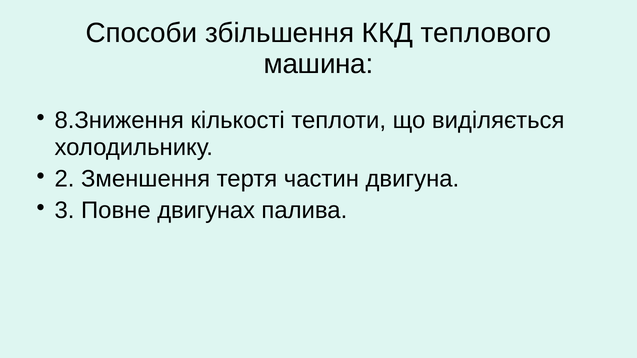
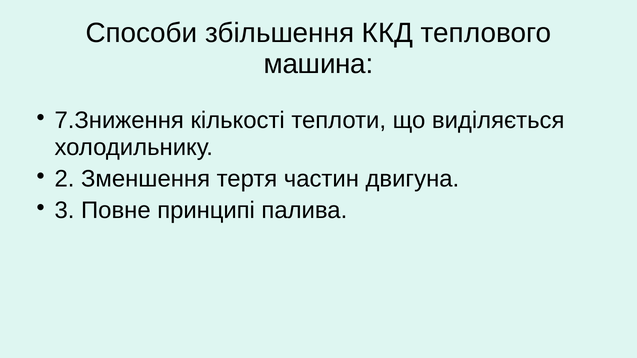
8.Зниження: 8.Зниження -> 7.Зниження (119, 121)
двигунах: двигунах -> принципі (206, 211)
